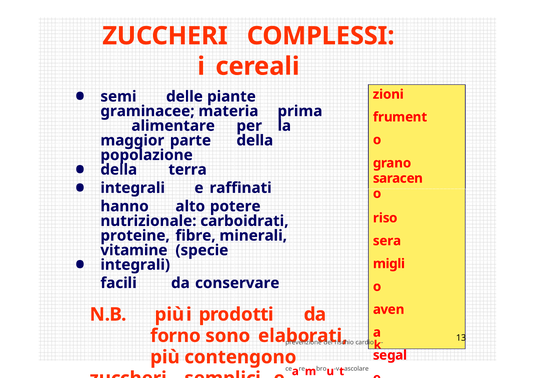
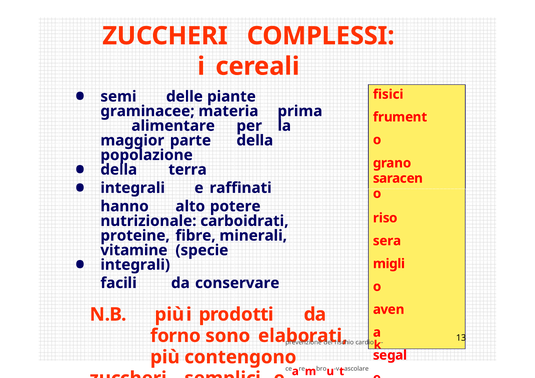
zioni: zioni -> fisici (388, 94)
